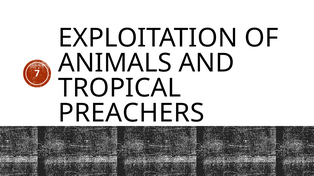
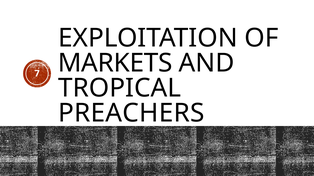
ANIMALS: ANIMALS -> MARKETS (115, 63)
